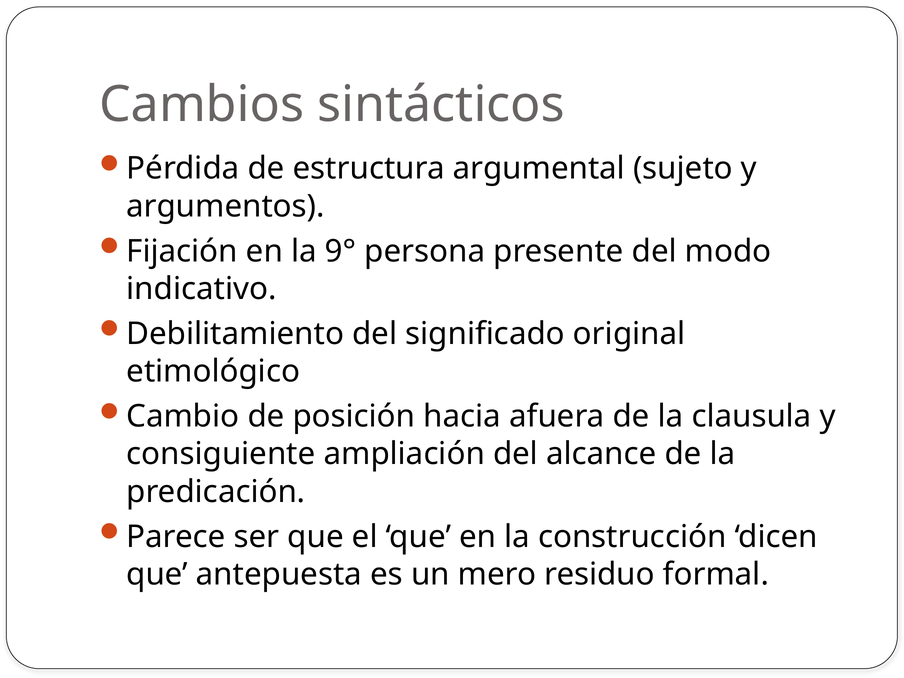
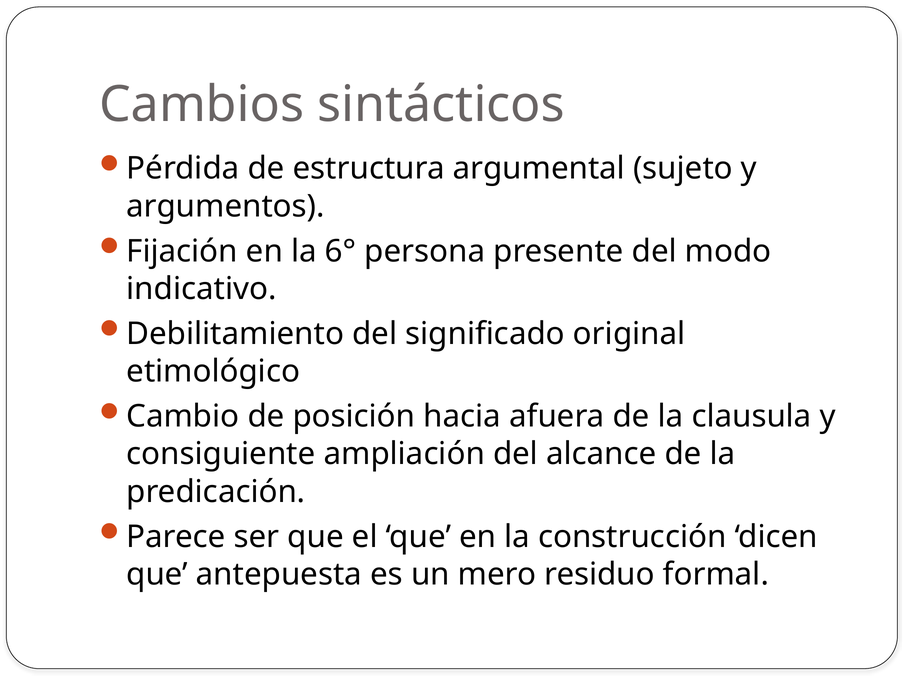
9°: 9° -> 6° (341, 251)
